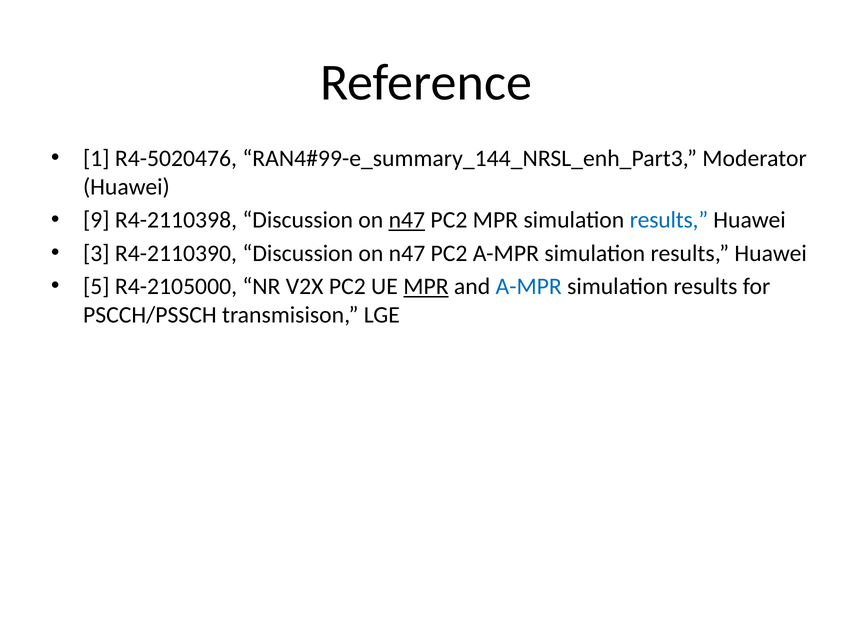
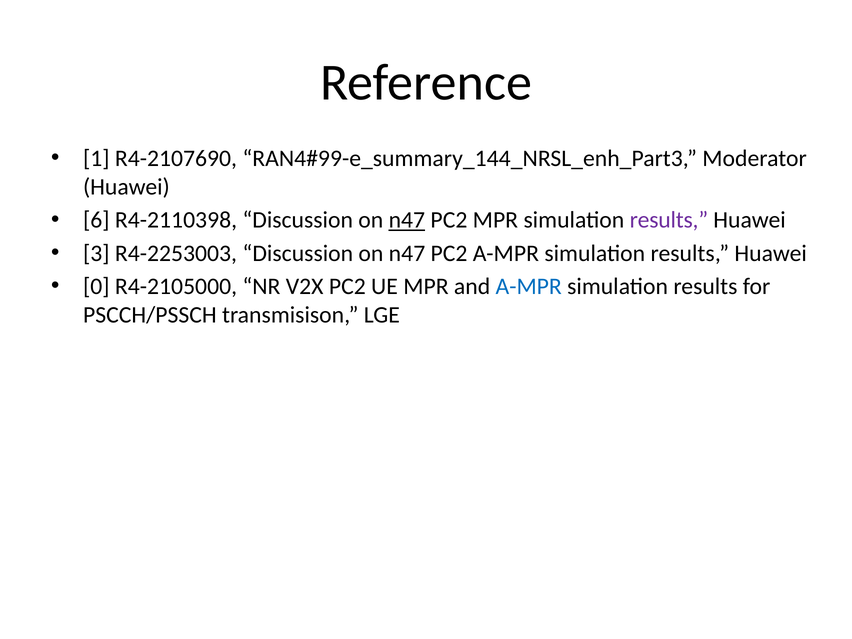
R4-5020476: R4-5020476 -> R4-2107690 (176, 158)
9: 9 -> 6 (96, 220)
results colour: blue -> purple (669, 220)
R4-2110390: R4-2110390 -> R4-2253003 (176, 253)
5: 5 -> 0 (96, 286)
MPR underline: present -> none (426, 286)
